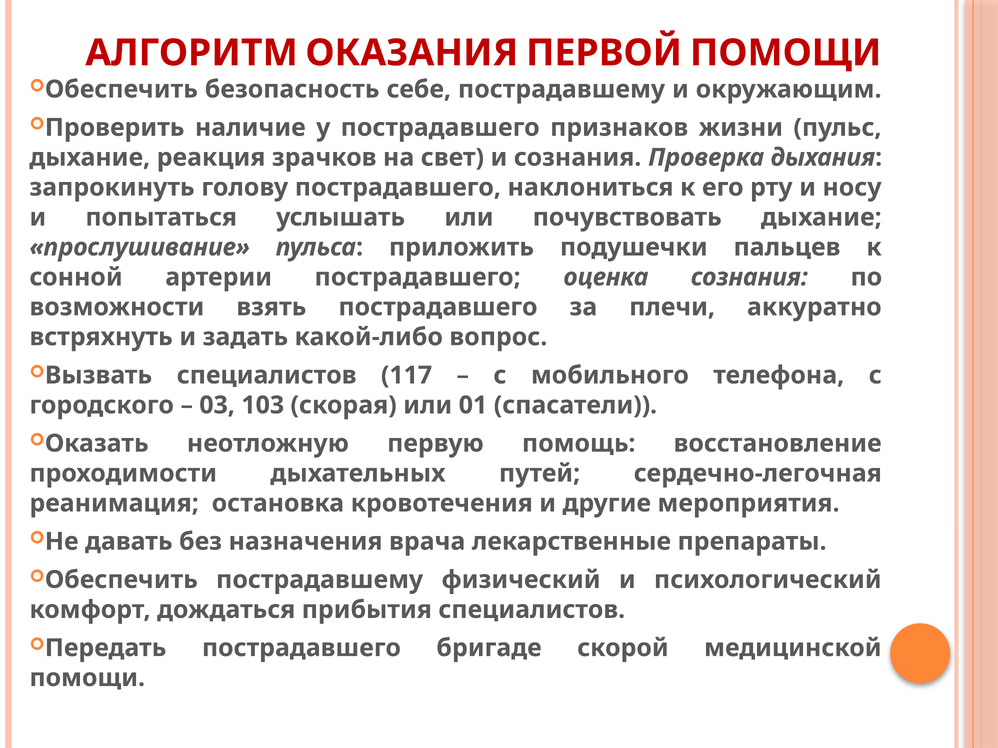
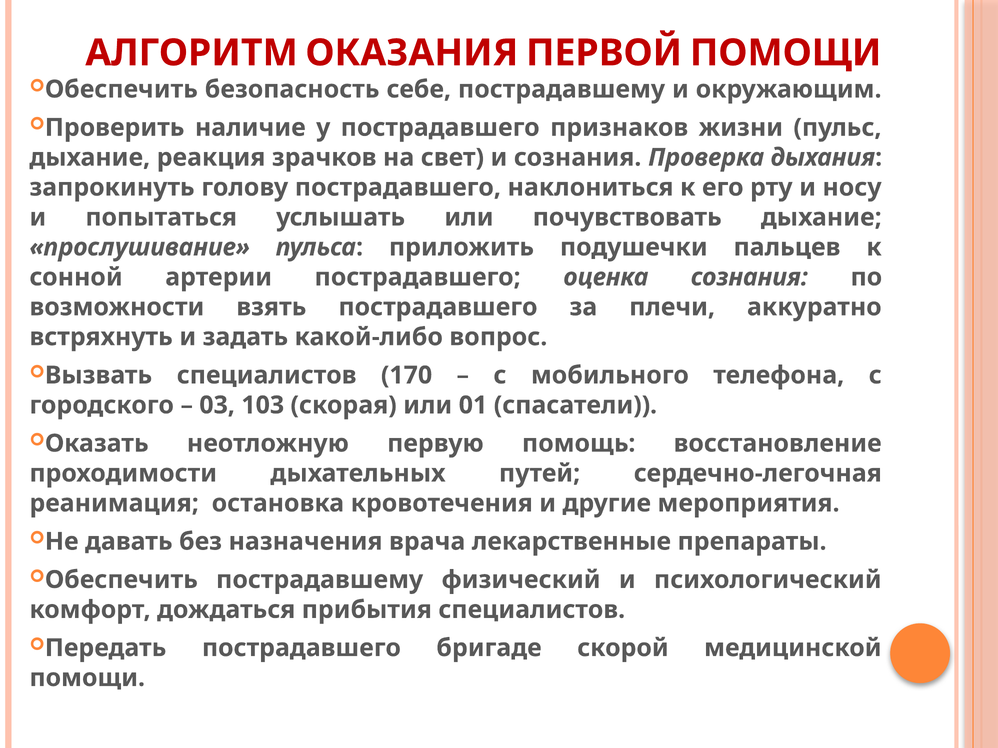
117: 117 -> 170 (407, 375)
